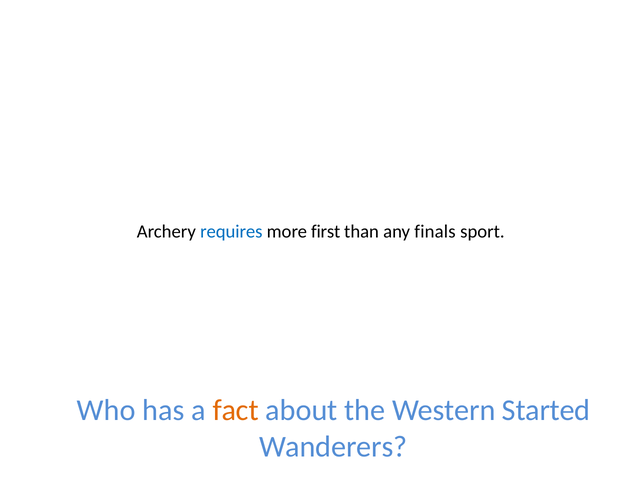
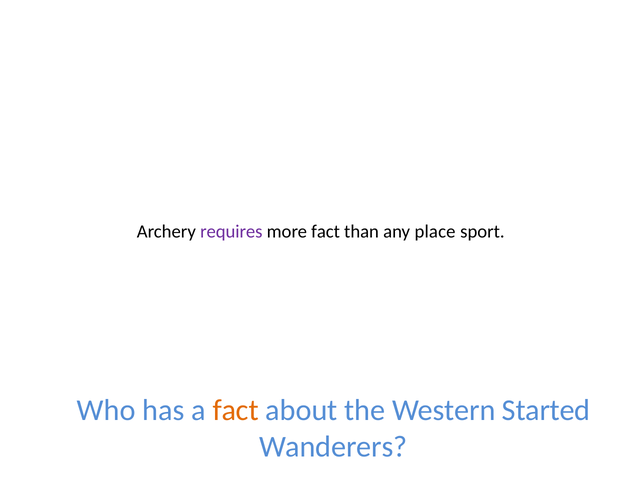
requires colour: blue -> purple (231, 231)
more first: first -> fact (326, 231)
finals: finals -> place (435, 231)
